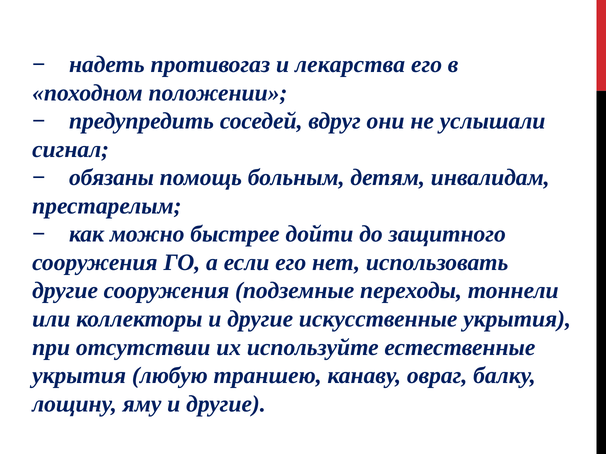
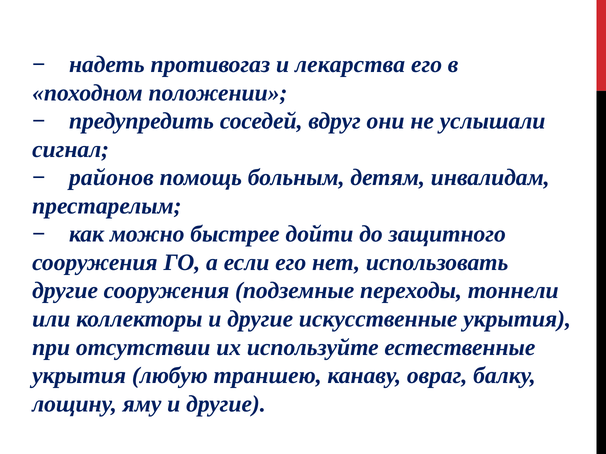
обязаны: обязаны -> районов (111, 178)
